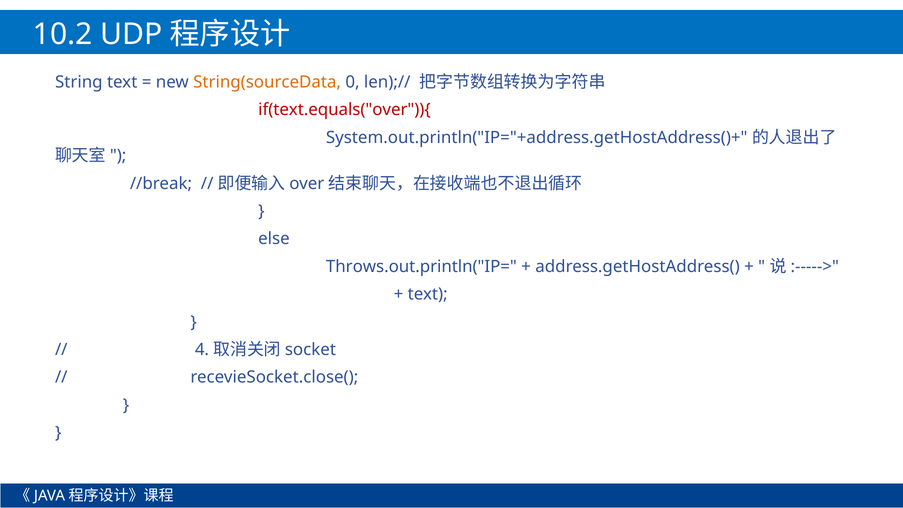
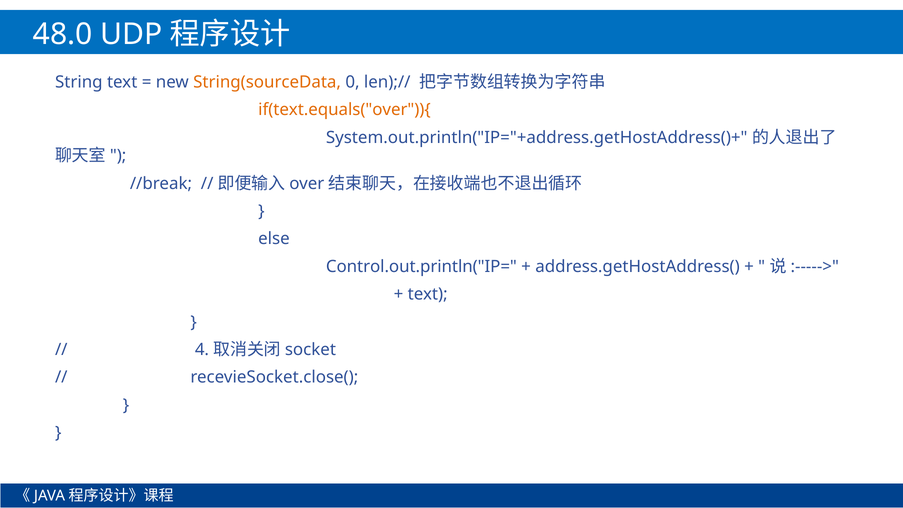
10.2: 10.2 -> 48.0 (63, 34)
if(text.equals("over")){ colour: red -> orange (344, 110)
Throws.out.println("IP=: Throws.out.println("IP= -> Control.out.println("IP= (421, 267)
